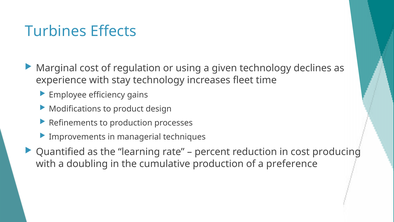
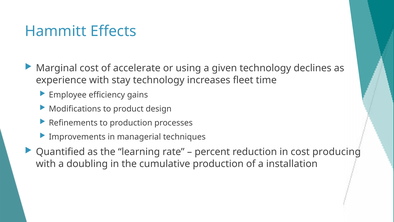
Turbines: Turbines -> Hammitt (56, 31)
regulation: regulation -> accelerate (137, 68)
preference: preference -> installation (292, 164)
